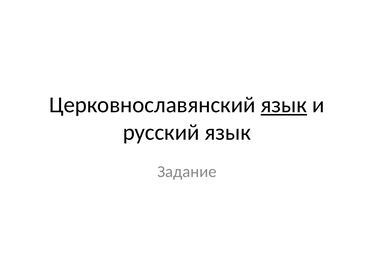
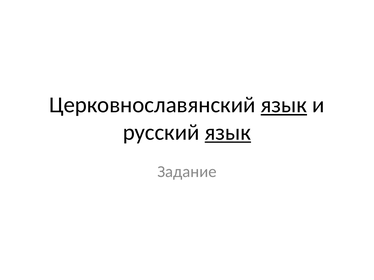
язык underline: none -> present (228, 133)
